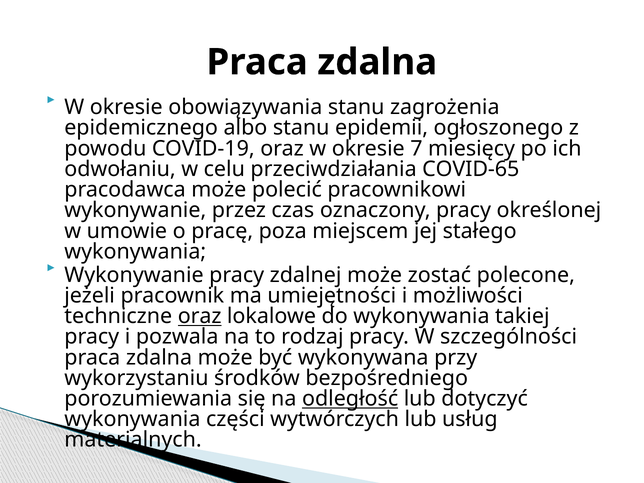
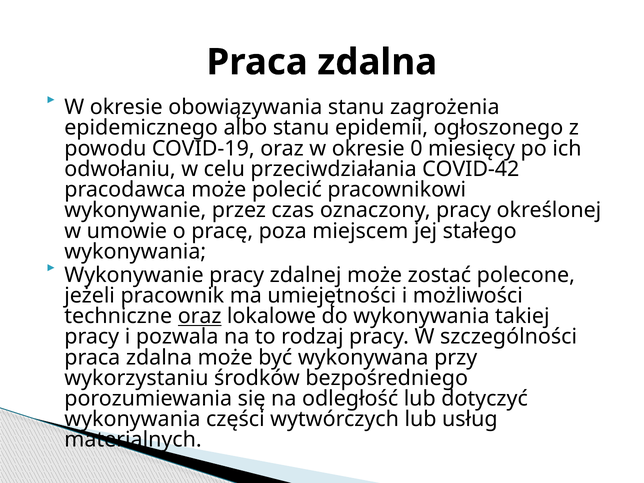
7: 7 -> 0 (416, 148)
COVID-65: COVID-65 -> COVID-42 (471, 169)
odległość underline: present -> none (350, 399)
